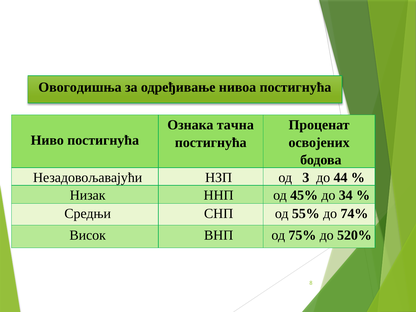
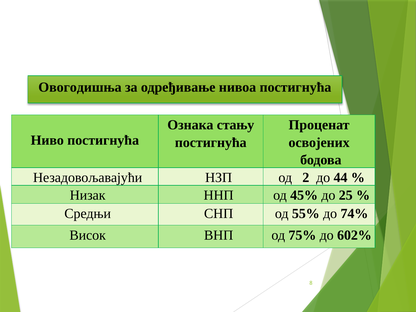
тачна: тачна -> стању (236, 125)
3: 3 -> 2 (306, 178)
34: 34 -> 25 (346, 195)
520%: 520% -> 602% (354, 235)
